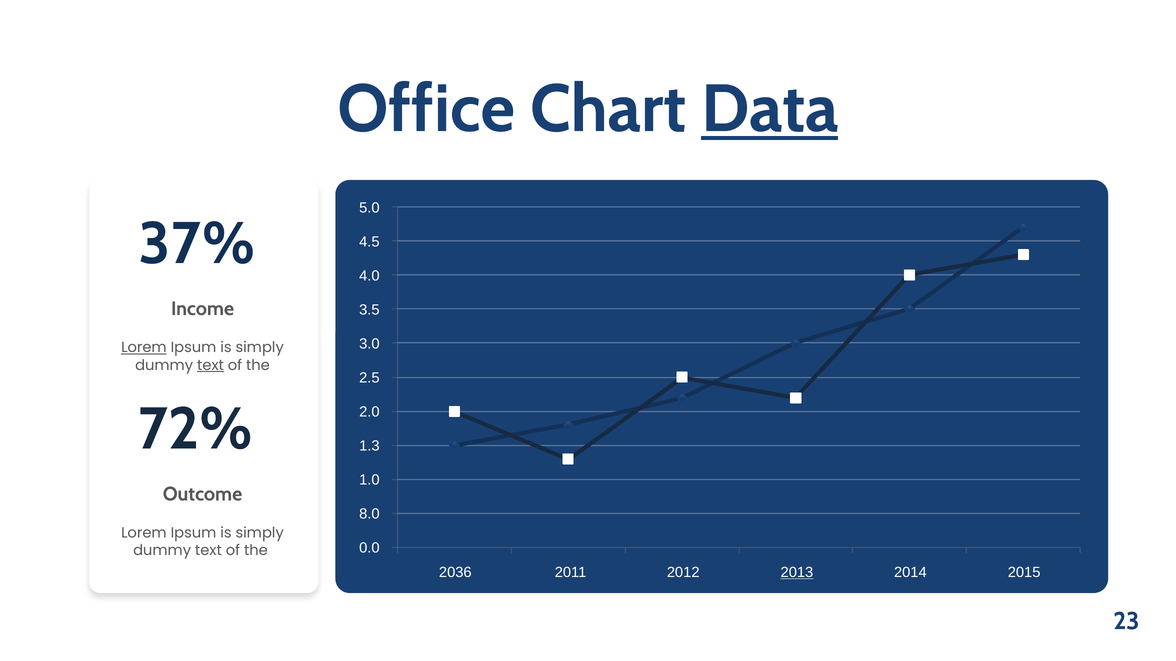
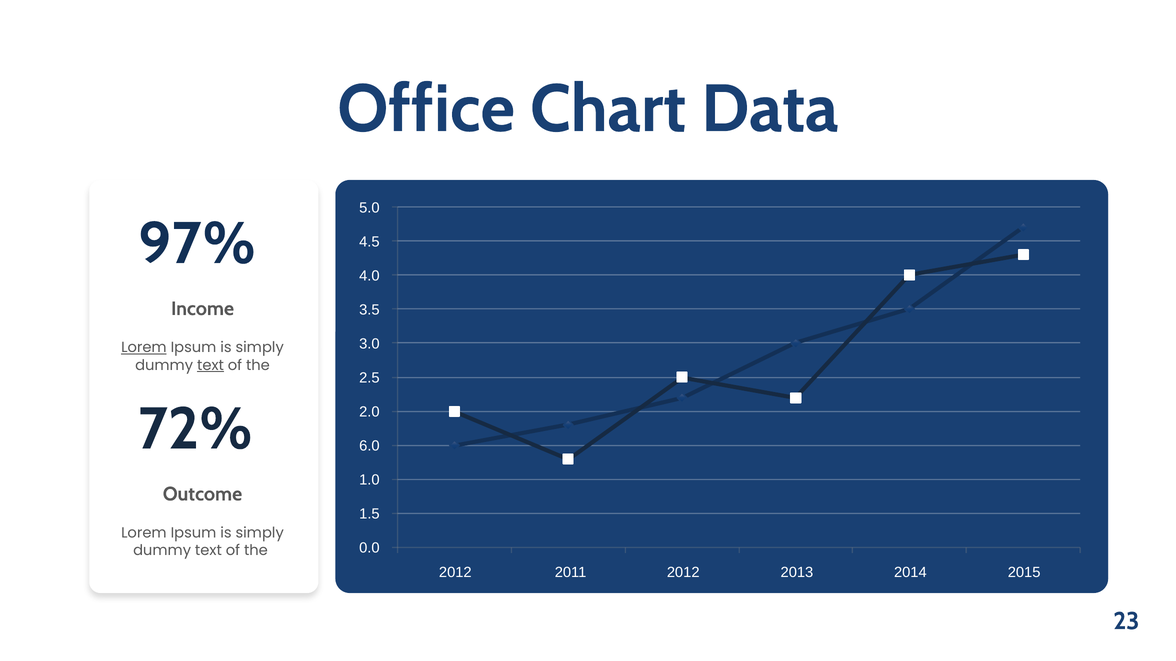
Data underline: present -> none (770, 109)
37%: 37% -> 97% (197, 244)
1.3: 1.3 -> 6.0 (369, 446)
8.0: 8.0 -> 1.5 (369, 514)
2036: 2036 -> 2012 (455, 573)
2013 underline: present -> none (797, 573)
